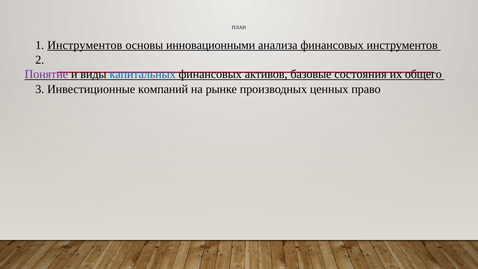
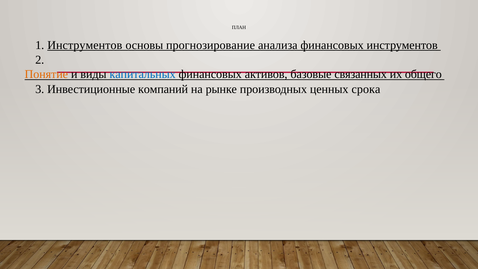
инновационными: инновационными -> прогнозирование (211, 45)
Понятие colour: purple -> orange (46, 74)
состояния: состояния -> связанных (361, 74)
право: право -> срока (366, 89)
